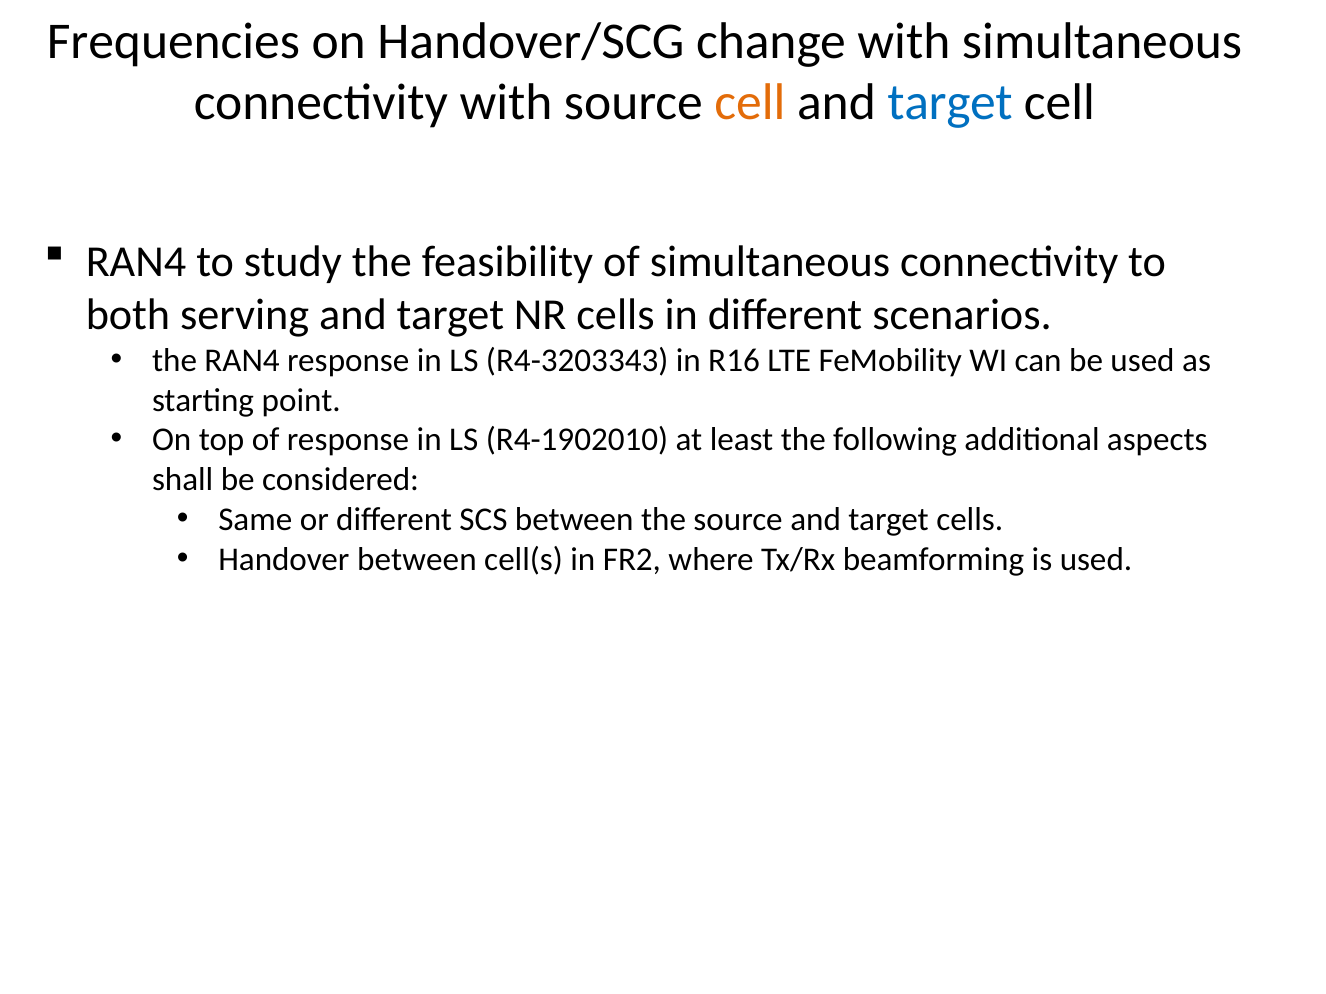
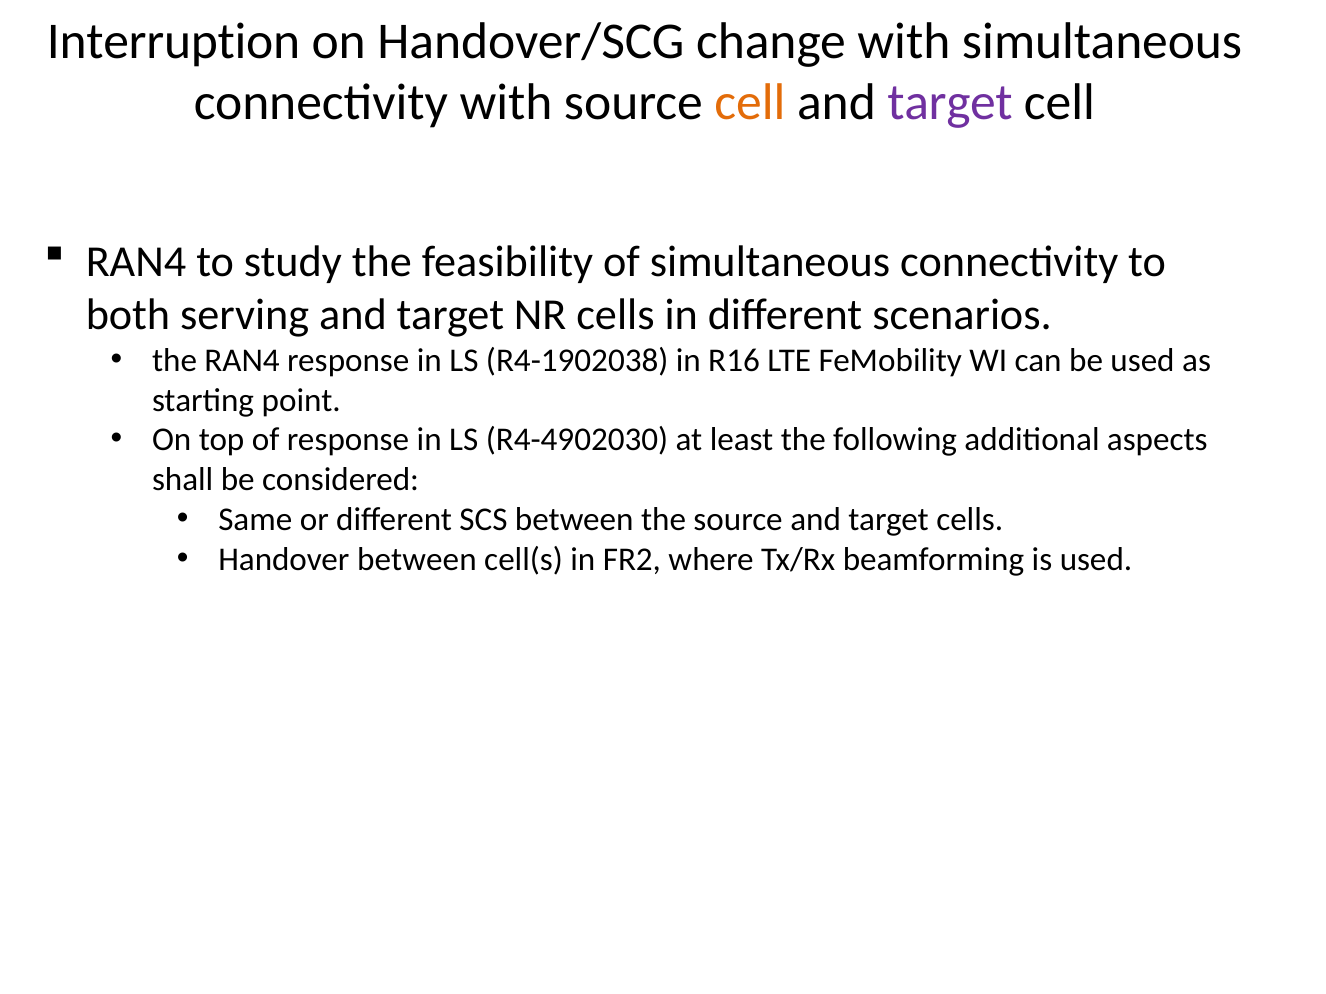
Frequencies: Frequencies -> Interruption (174, 41)
target colour: blue -> purple (950, 103)
R4-3203343: R4-3203343 -> R4-1902038 (577, 360)
R4-1902010: R4-1902010 -> R4-4902030 (577, 440)
